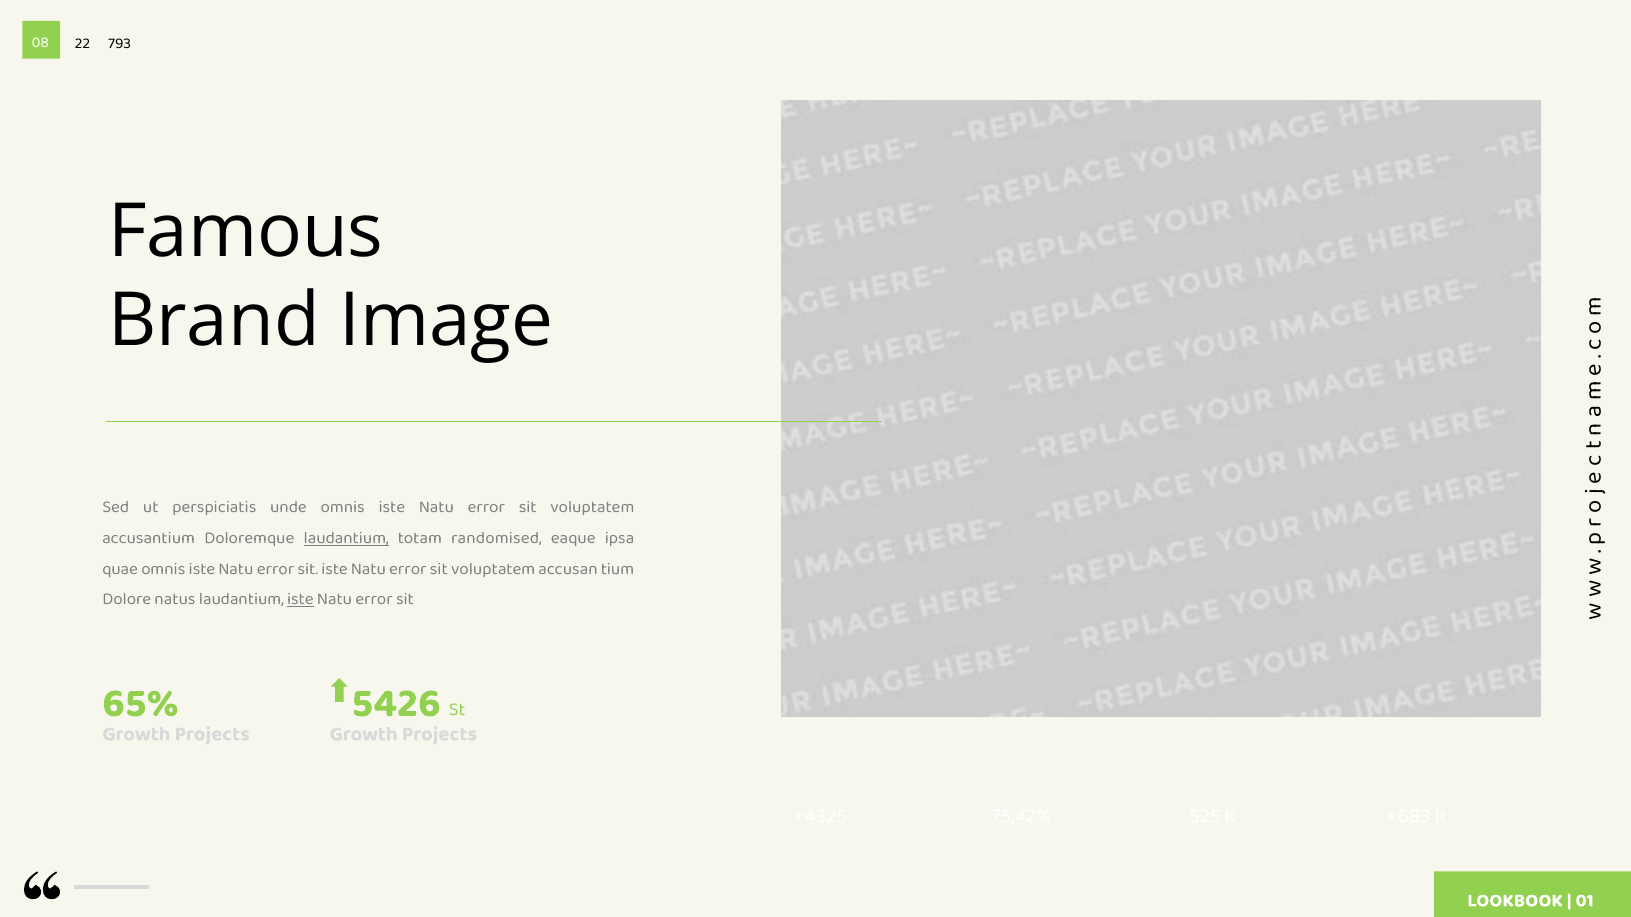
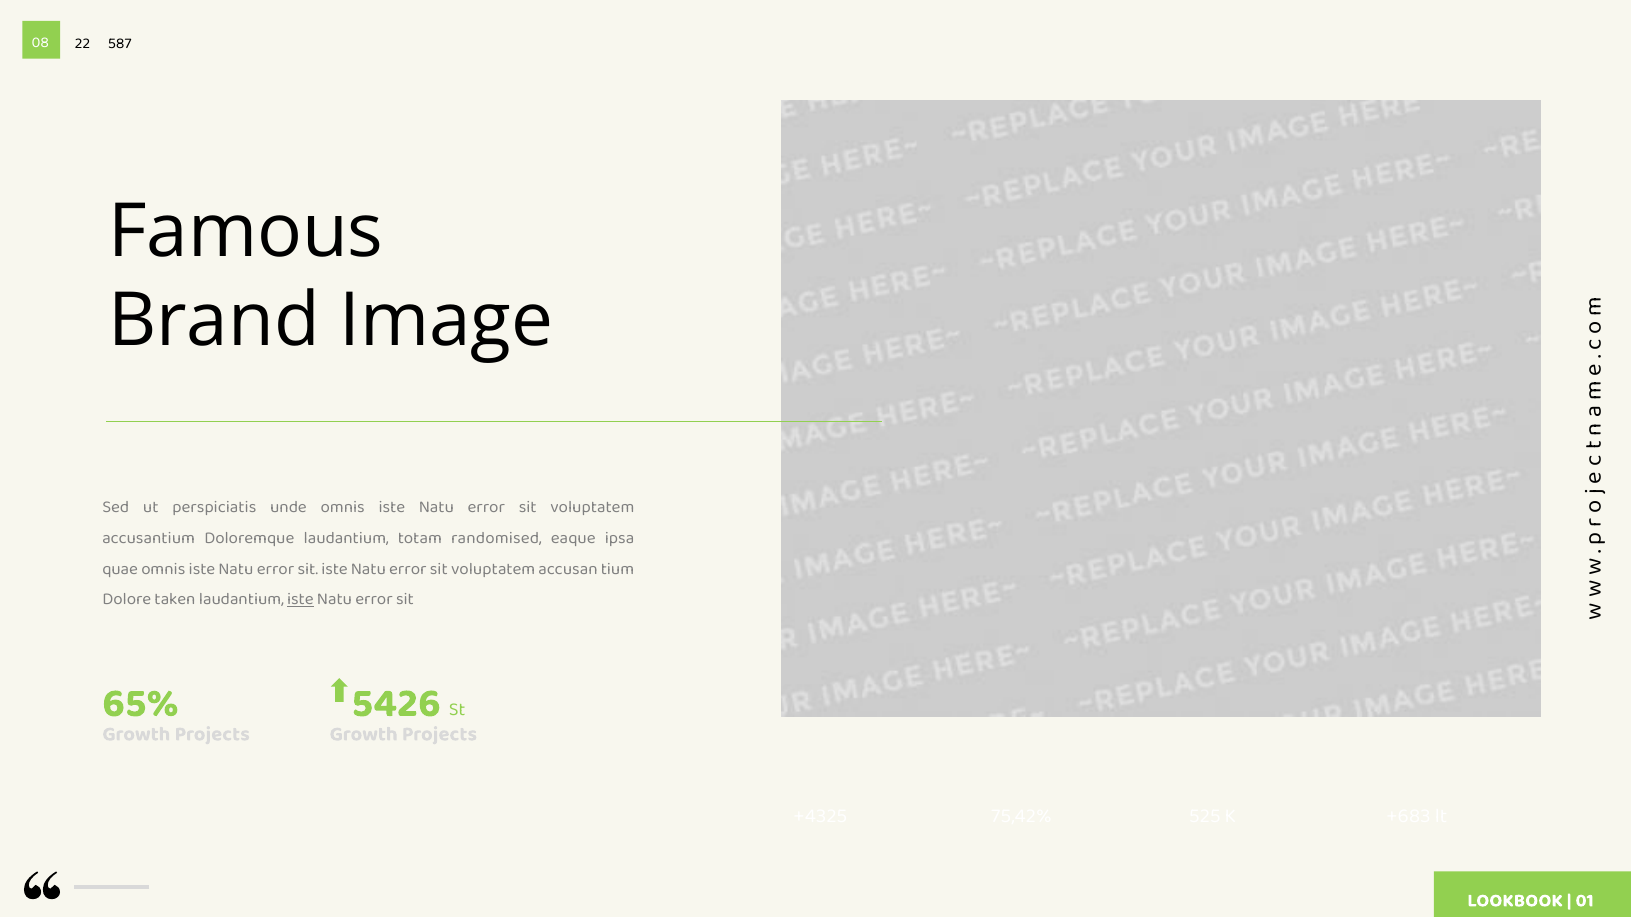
793: 793 -> 587 (120, 43)
laudantium underline: present -> none (346, 538)
natus: natus -> taken (175, 599)
